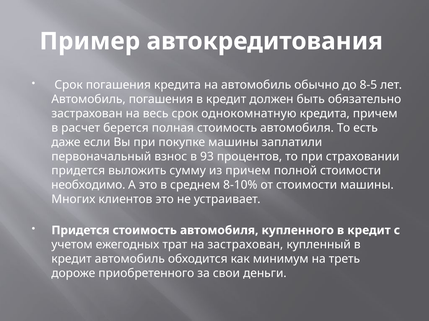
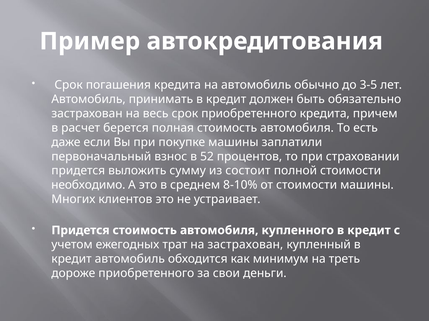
8-5: 8-5 -> 3-5 (368, 85)
Автомобиль погашения: погашения -> принимать (161, 100)
срок однокомнатную: однокомнатную -> приобретенного (249, 114)
93: 93 -> 52 (207, 157)
из причем: причем -> состоит (248, 171)
